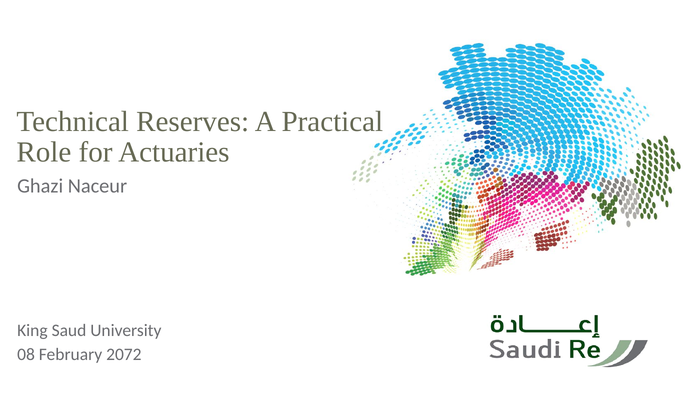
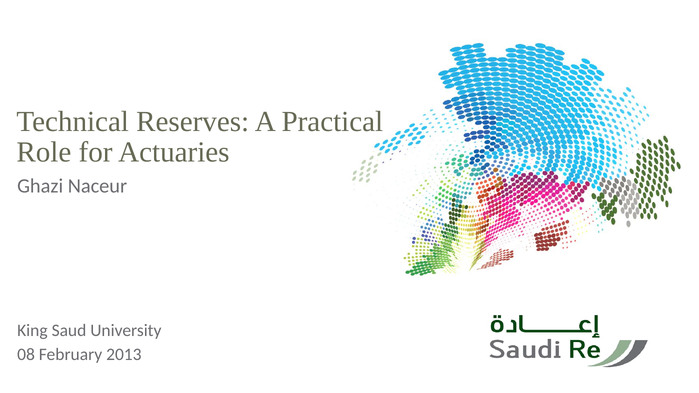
2072: 2072 -> 2013 (124, 355)
